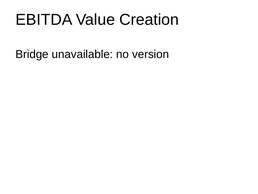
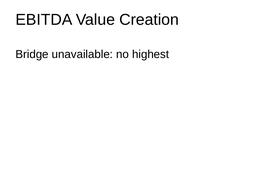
version: version -> highest (151, 54)
